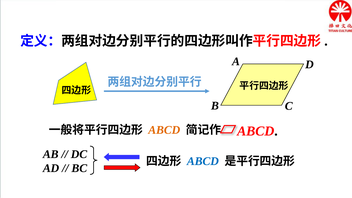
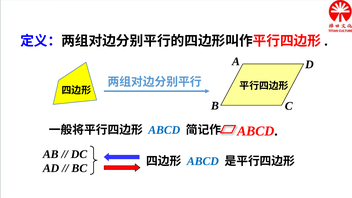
ABCD colour: orange -> blue (164, 130)
